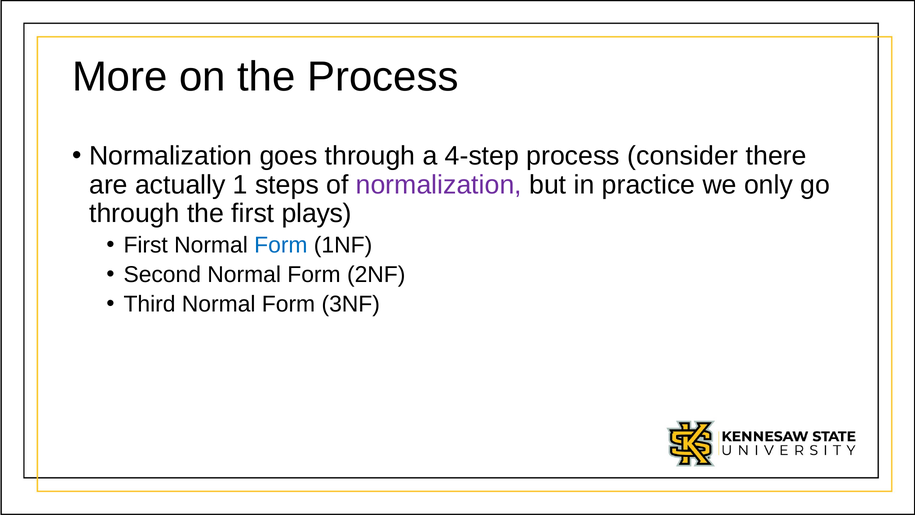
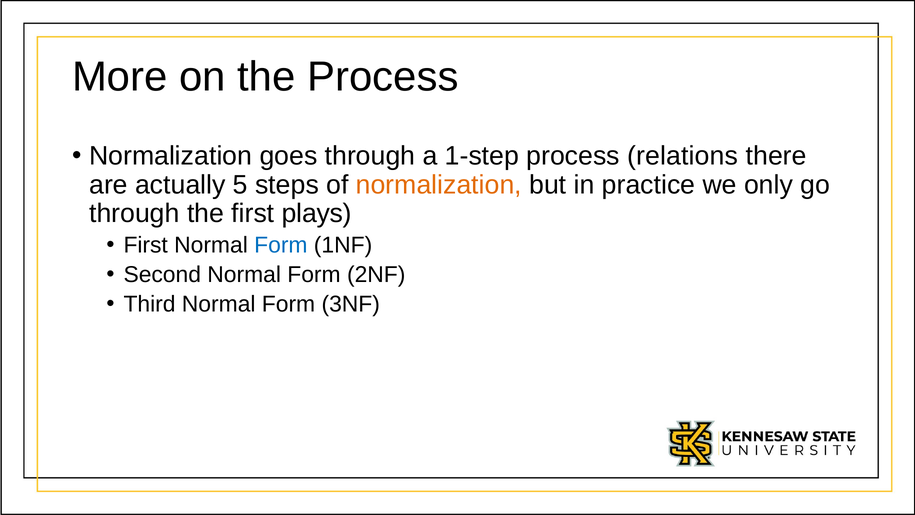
4-step: 4-step -> 1-step (482, 156)
consider: consider -> relations (683, 156)
1: 1 -> 5 (240, 185)
normalization colour: purple -> orange (439, 185)
